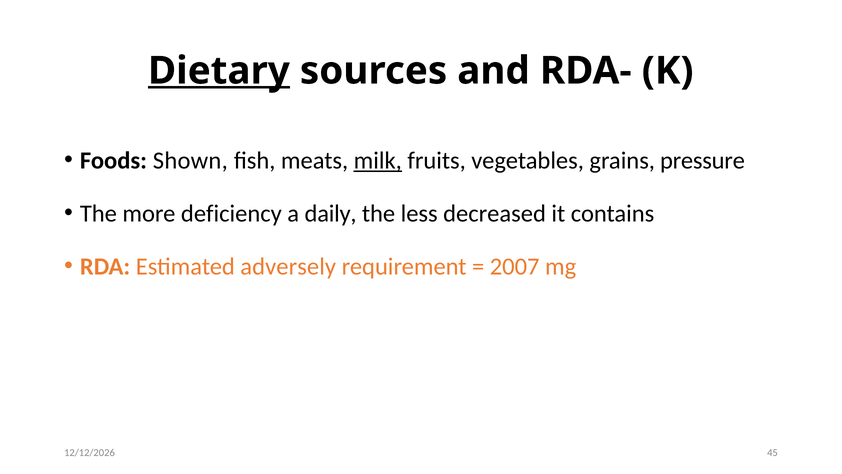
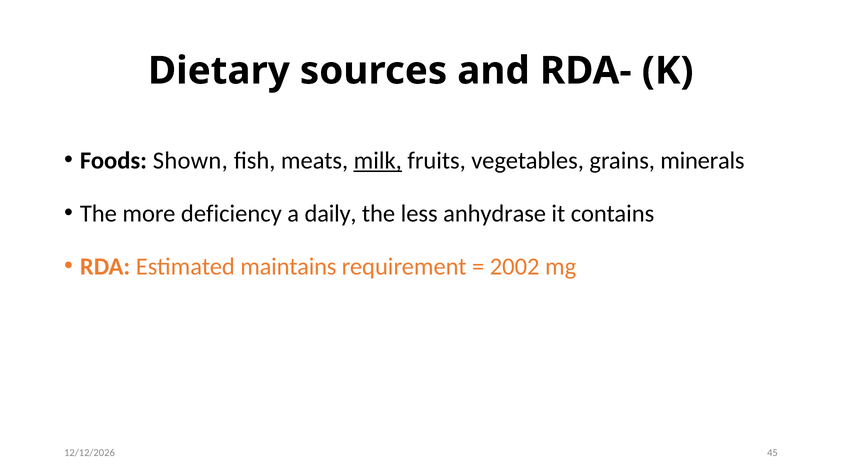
Dietary underline: present -> none (219, 71)
pressure: pressure -> minerals (702, 160)
decreased: decreased -> anhydrase (495, 213)
adversely: adversely -> maintains (288, 266)
2007: 2007 -> 2002 (515, 266)
